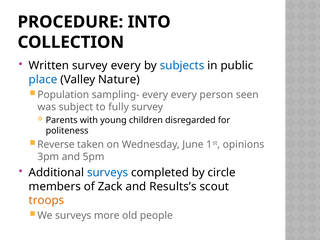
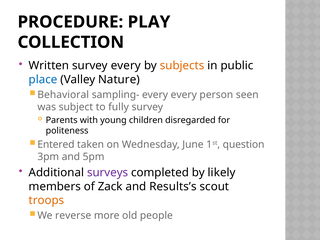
INTO: INTO -> PLAY (149, 22)
subjects colour: blue -> orange (182, 66)
Population: Population -> Behavioral (63, 95)
Reverse: Reverse -> Entered (56, 145)
opinions: opinions -> question (244, 145)
surveys colour: blue -> purple (108, 173)
circle: circle -> likely (222, 173)
We surveys: surveys -> reverse (73, 216)
